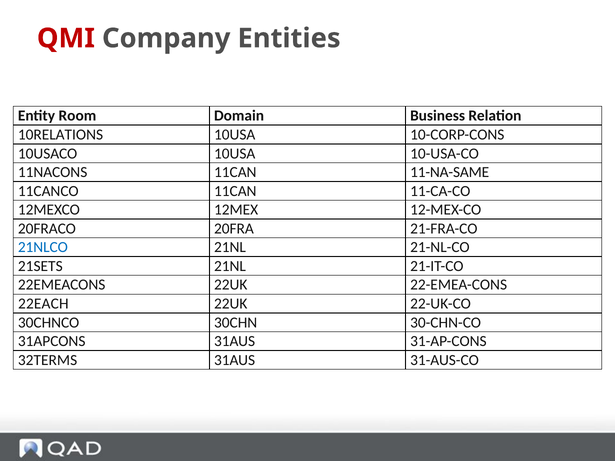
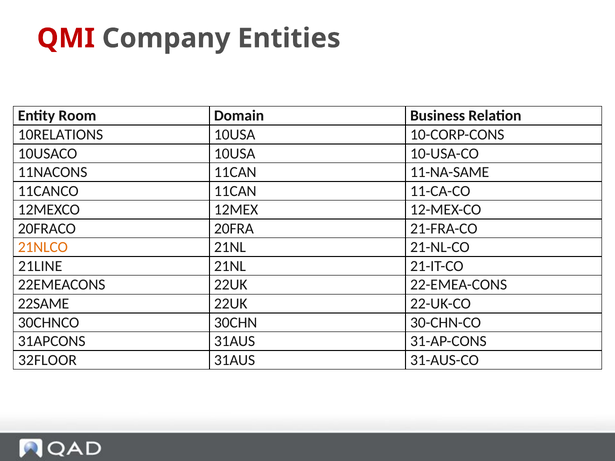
21NLCO colour: blue -> orange (43, 247)
21SETS: 21SETS -> 21LINE (40, 266)
22EACH: 22EACH -> 22SAME (44, 304)
32TERMS: 32TERMS -> 32FLOOR (47, 360)
